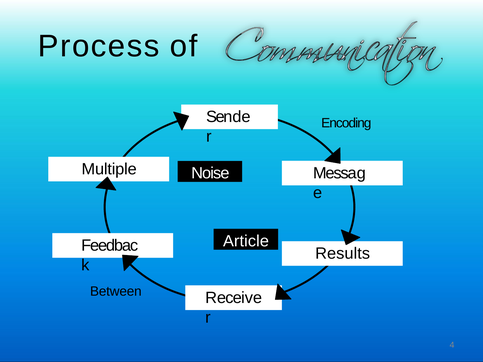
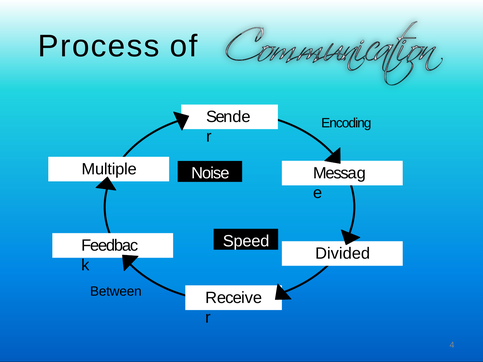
Article: Article -> Speed (246, 241)
Results: Results -> Divided (343, 254)
